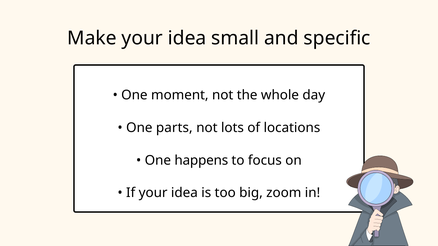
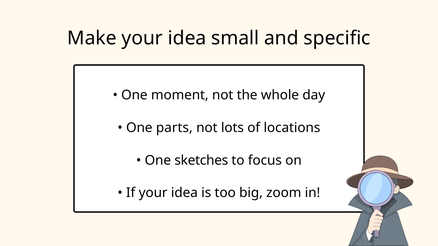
happens: happens -> sketches (201, 161)
